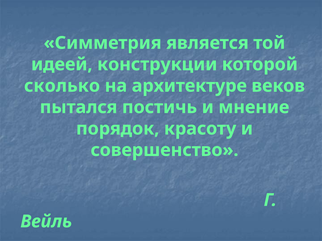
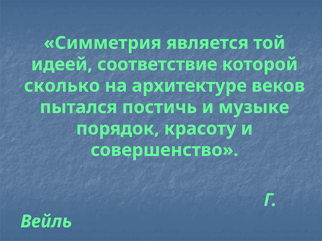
конструкции: конструкции -> соответствие (157, 65)
мнение: мнение -> музыке (254, 107)
